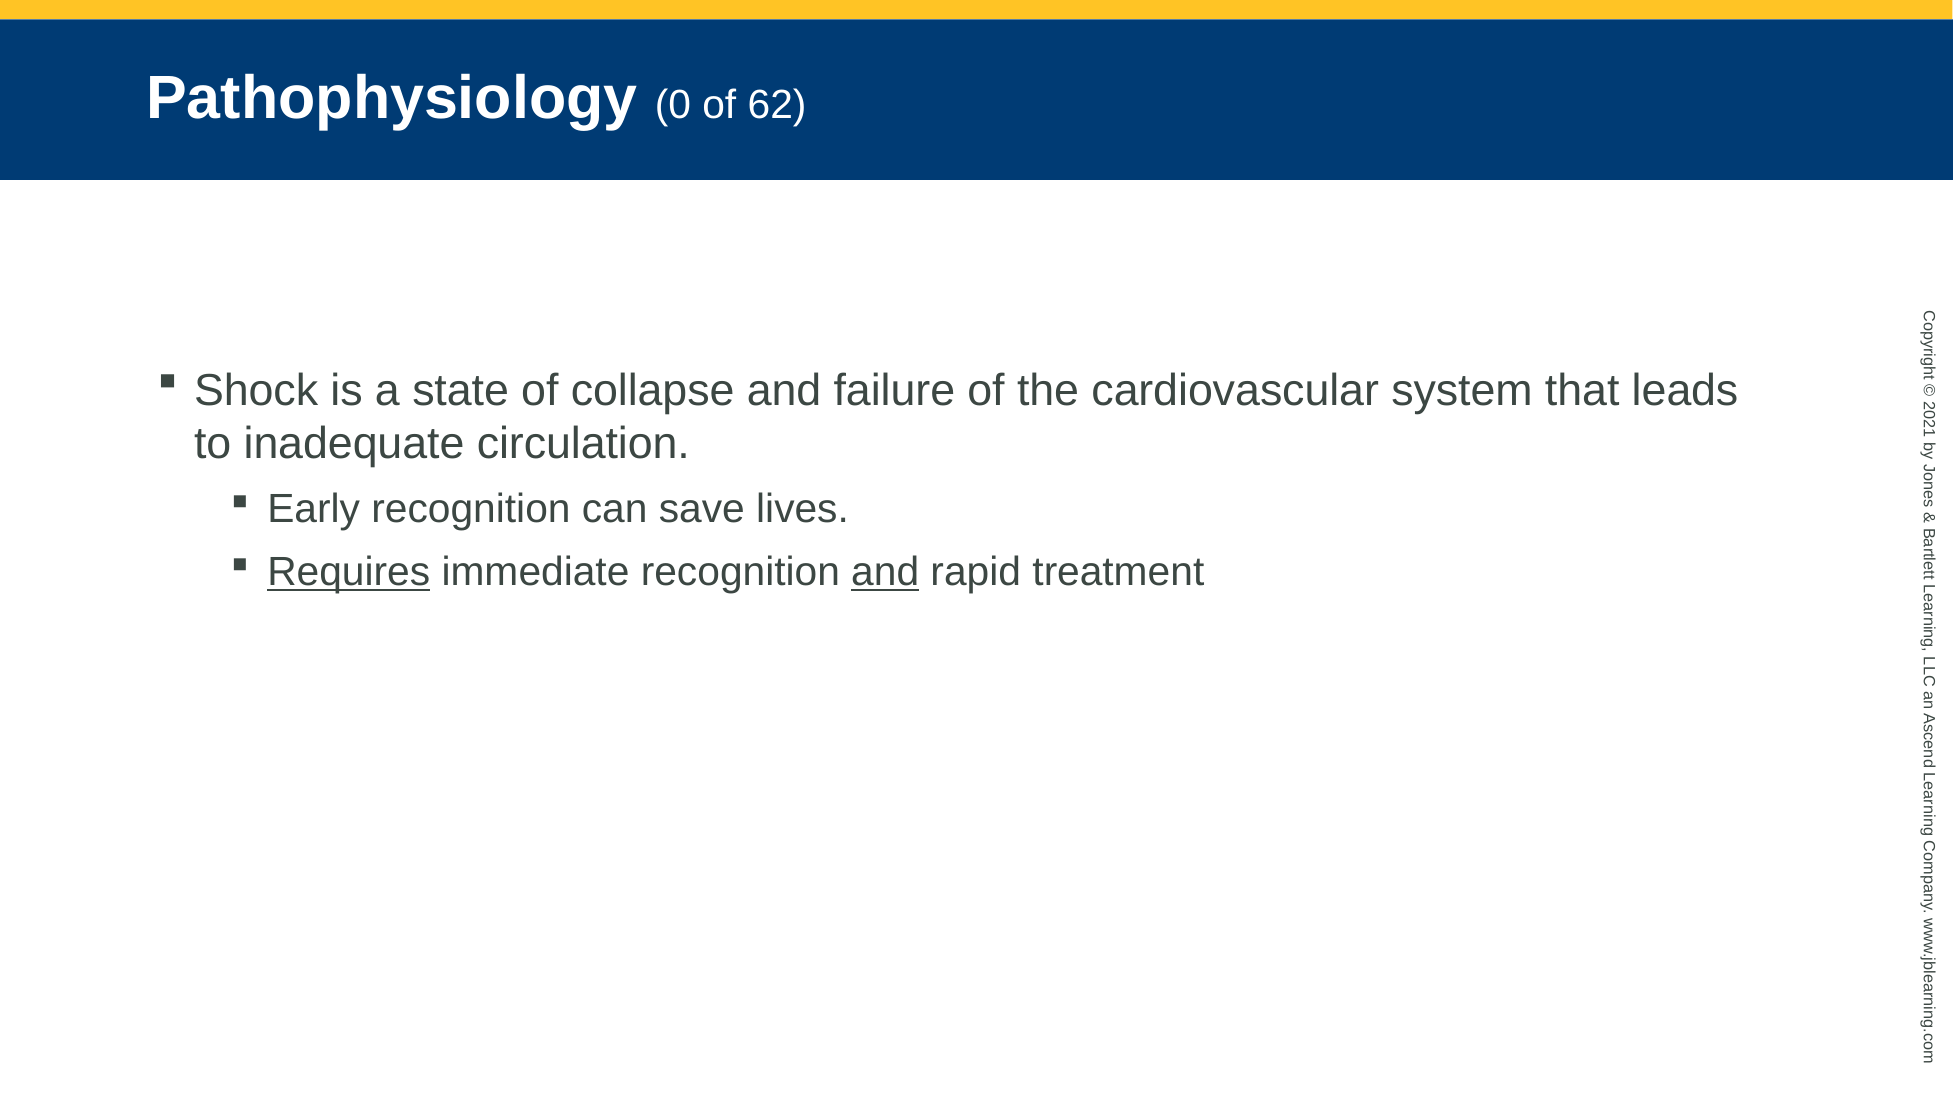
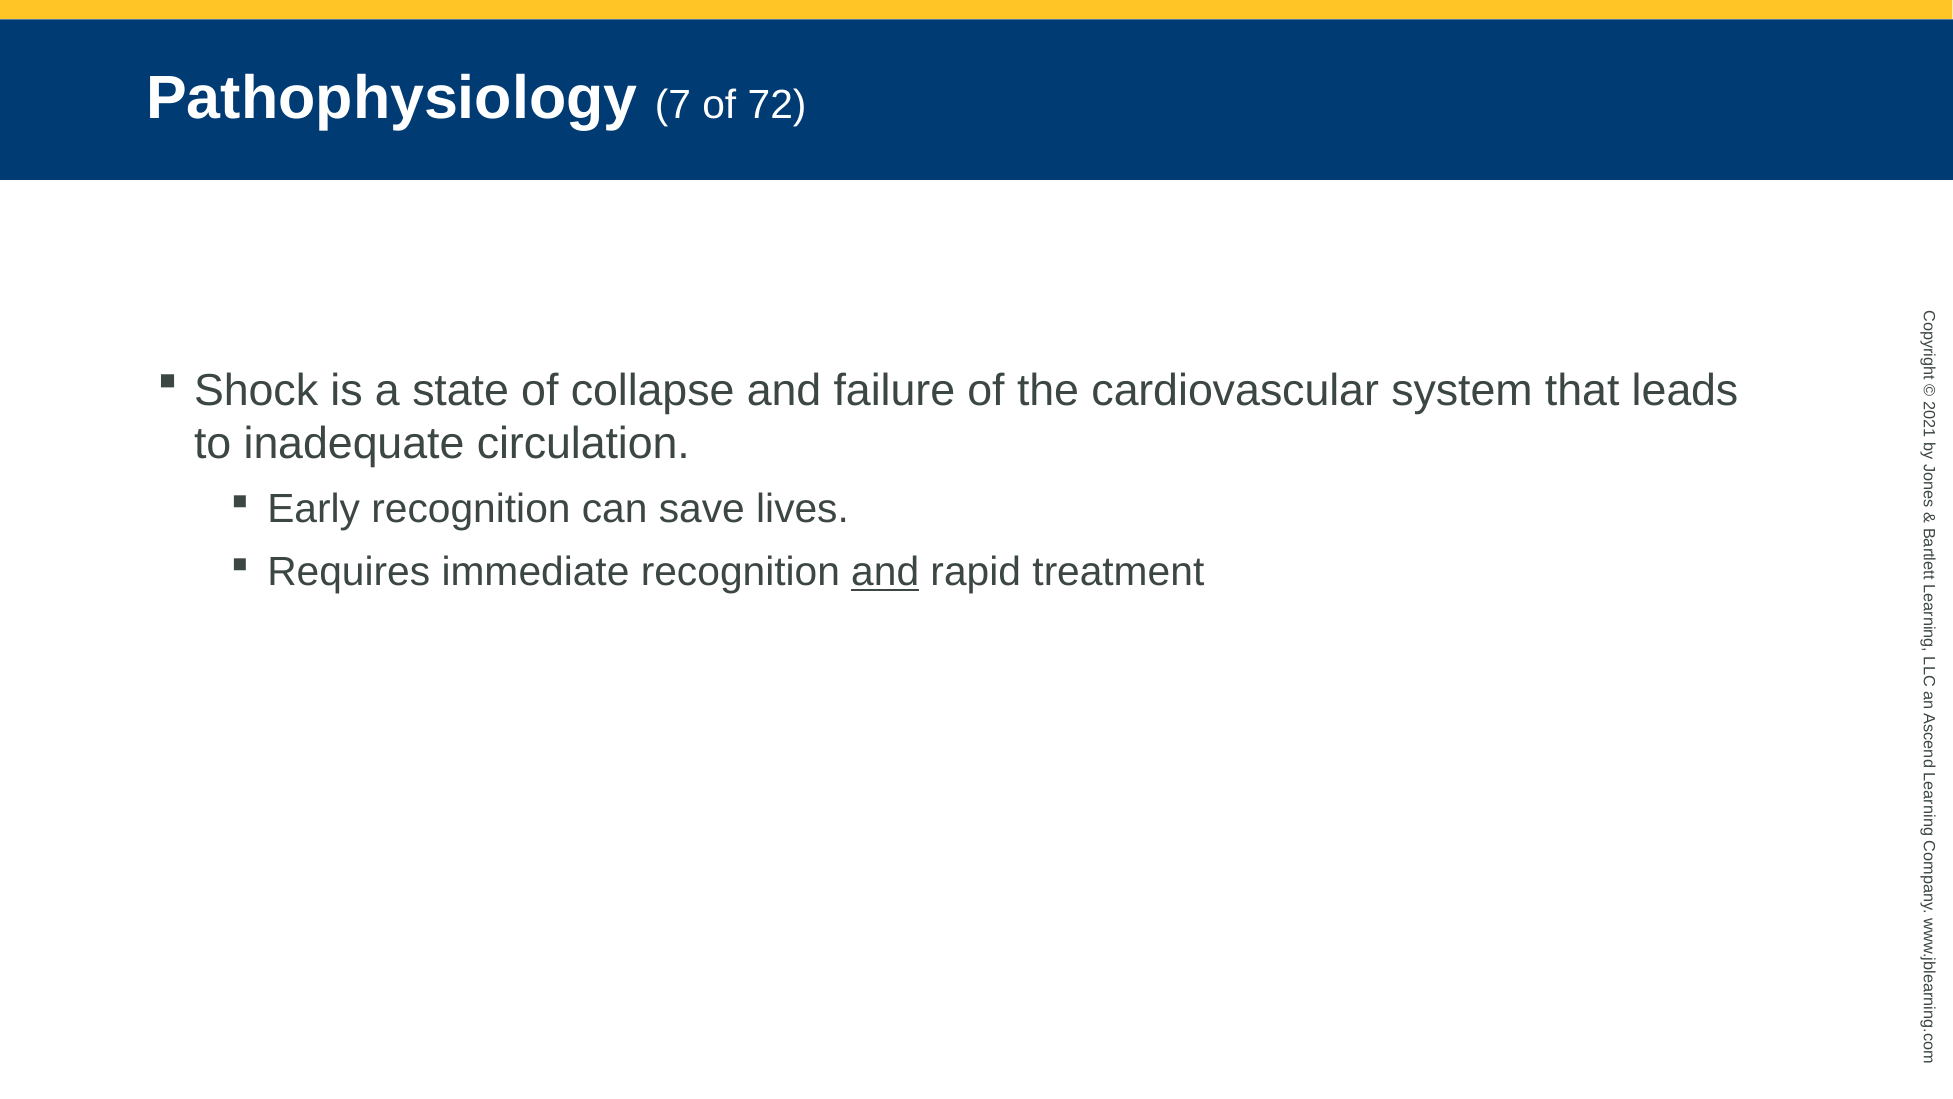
Pathophysiology 0: 0 -> 7 (673, 105)
62: 62 -> 72 (777, 105)
Requires underline: present -> none (349, 572)
